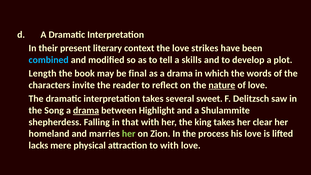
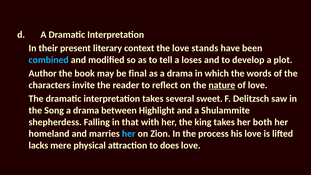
strikes: strikes -> stands (205, 48)
skills: skills -> loses (192, 60)
Length: Length -> Author (43, 73)
drama underline: present -> none (86, 110)
clear: clear -> both (262, 122)
her colour: light green -> light blue (129, 134)
to with: with -> does (170, 145)
